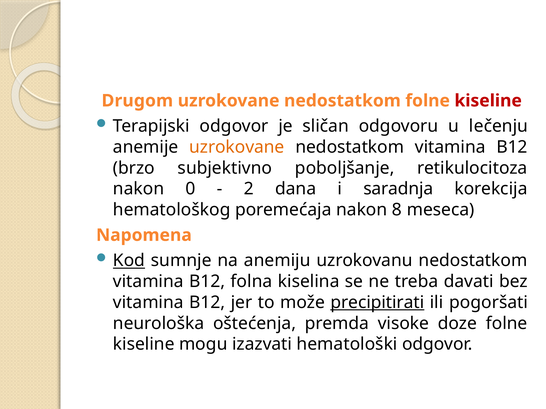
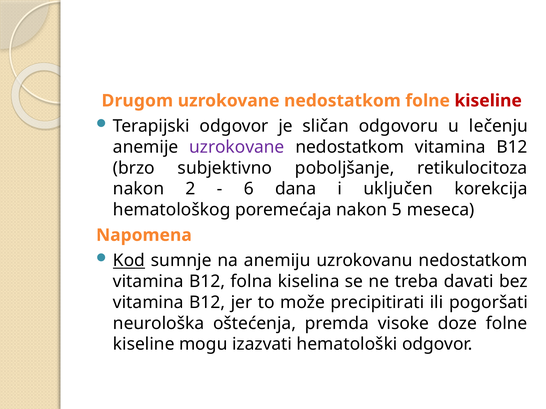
uzrokovane colour: orange -> purple (237, 147)
0: 0 -> 2 (190, 189)
2: 2 -> 6 (249, 189)
saradnja: saradnja -> uključen (398, 189)
8: 8 -> 5 (397, 210)
precipitirati underline: present -> none (377, 303)
